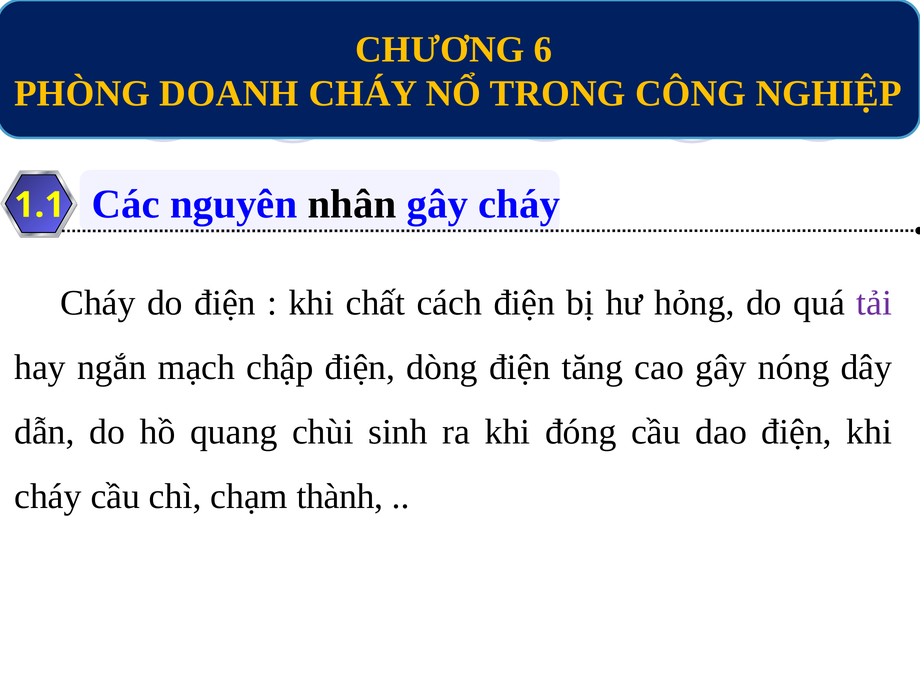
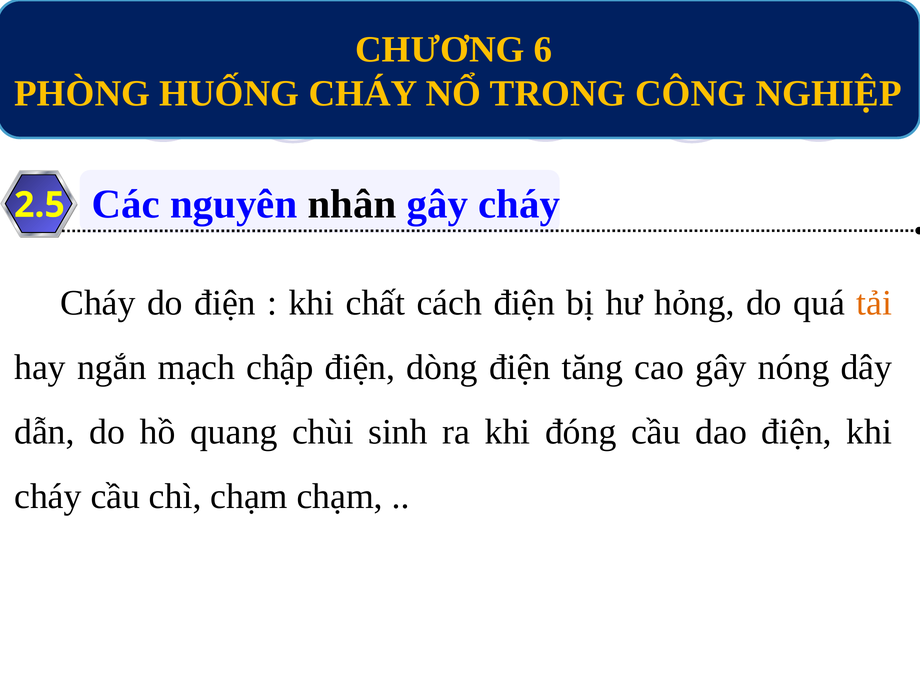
DOANH: DOANH -> HUỐNG (229, 94)
1.1: 1.1 -> 2.5 (39, 205)
tải colour: purple -> orange (874, 303)
chạm thành: thành -> chạm (340, 496)
